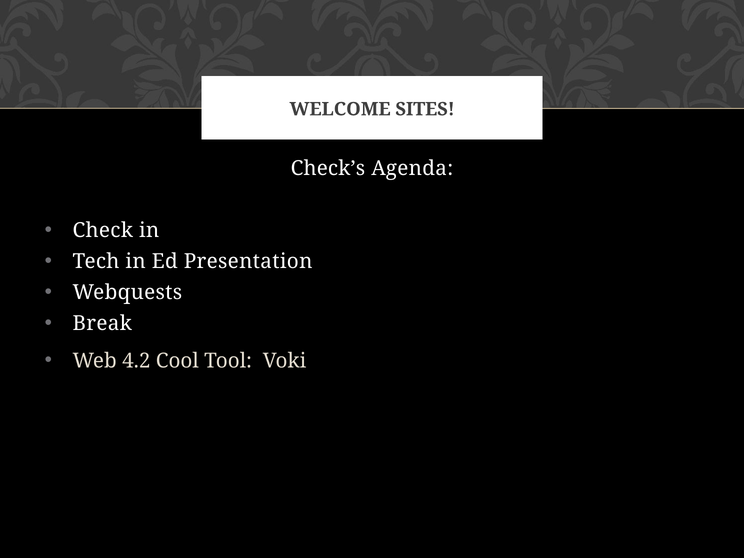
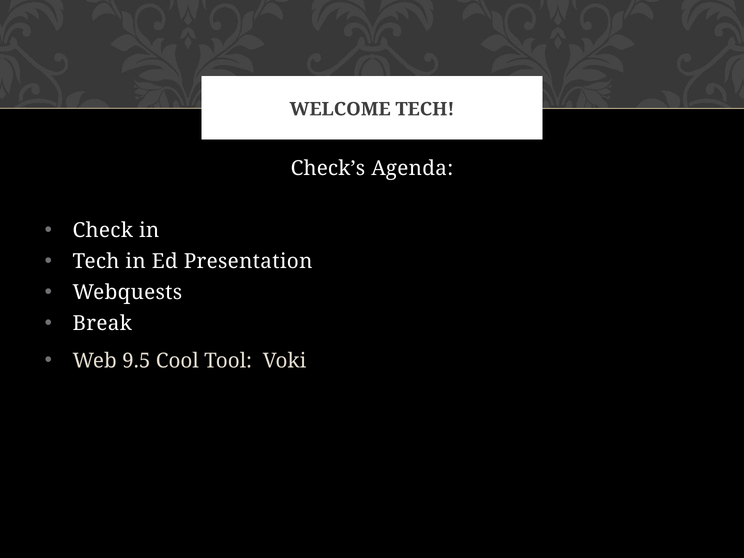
WELCOME SITES: SITES -> TECH (425, 109)
4.2: 4.2 -> 9.5 (136, 361)
